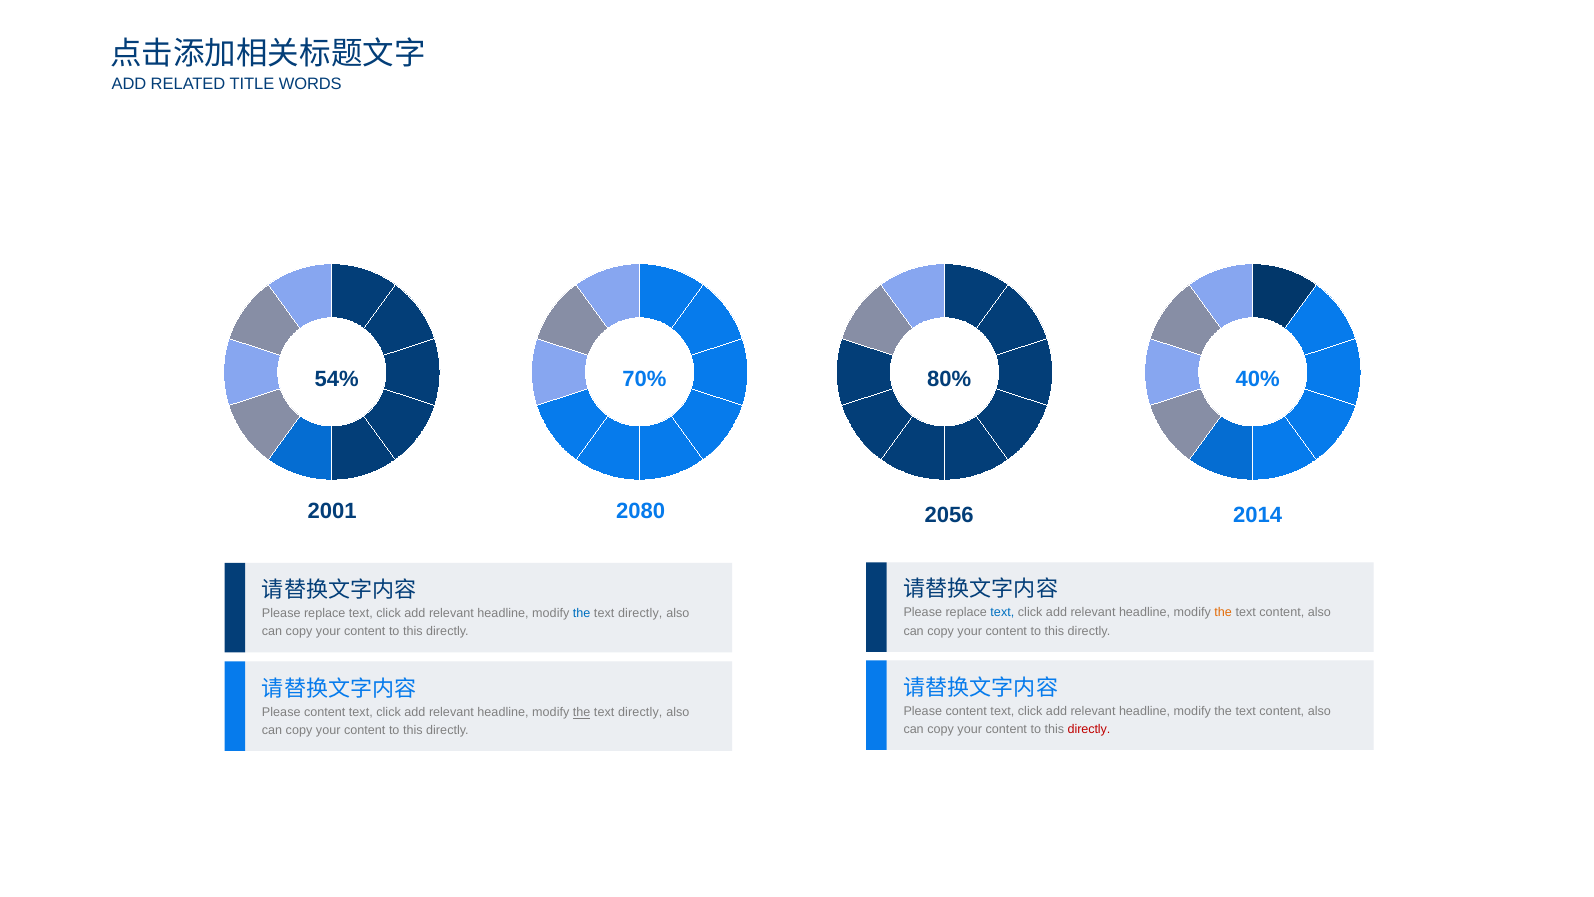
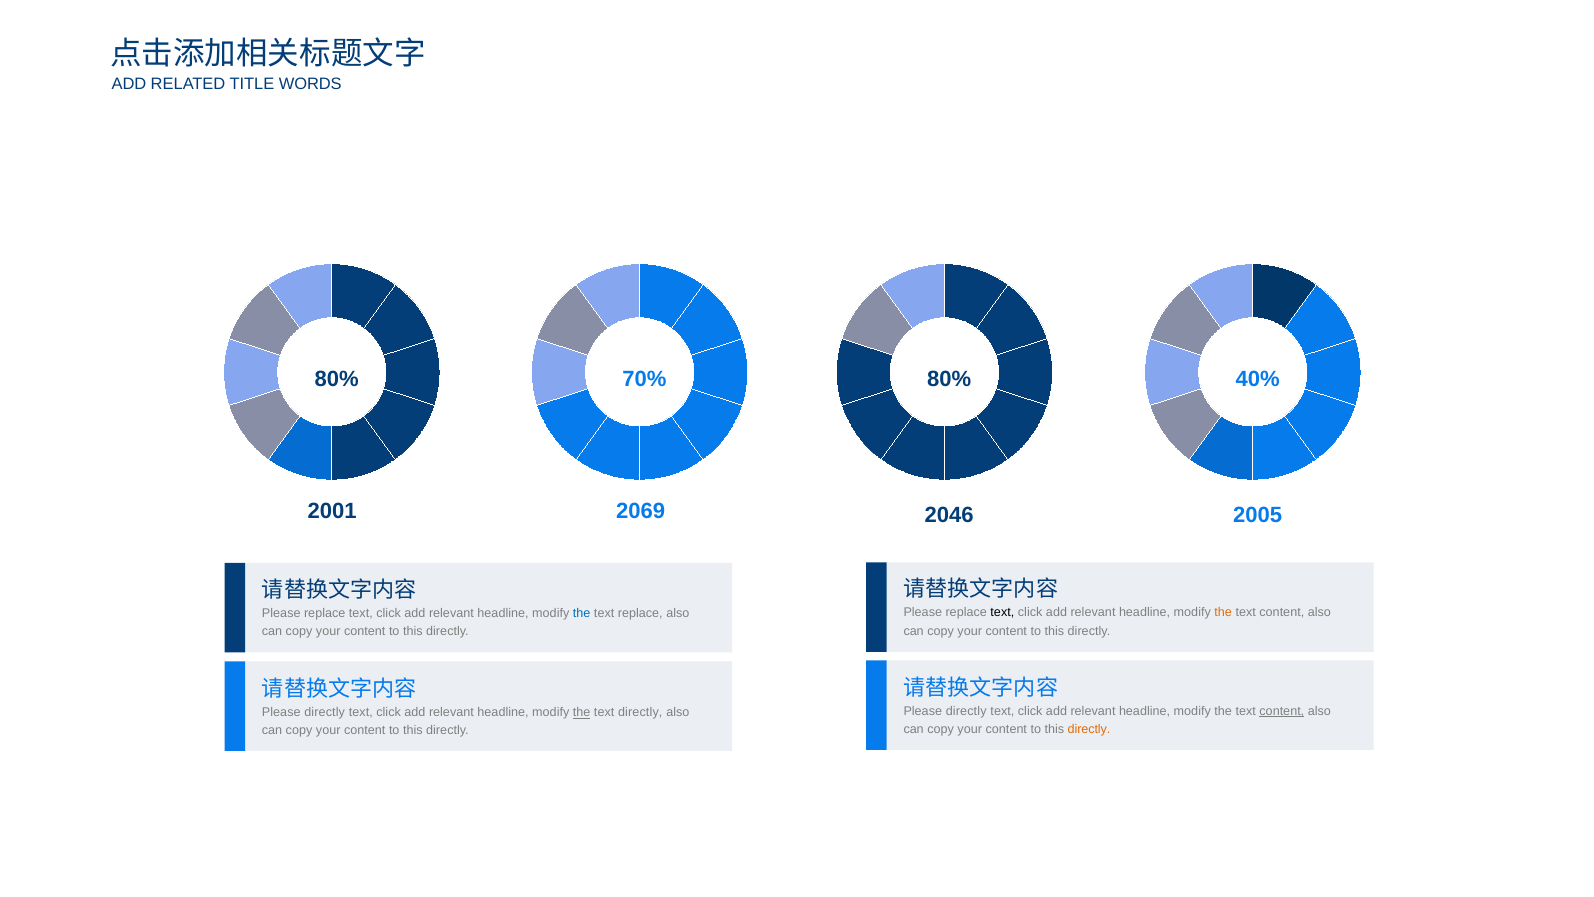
54%: 54% -> 80% (337, 379)
2080: 2080 -> 2069 (641, 511)
2056: 2056 -> 2046 (949, 515)
2014: 2014 -> 2005 (1258, 515)
text colour: blue -> black (1002, 613)
directly: directly -> replace (640, 613)
content: content -> directly (966, 711)
content underline: none -> present (1282, 711)
content: content -> directly (325, 712)
directly colour: red -> orange (1089, 729)
